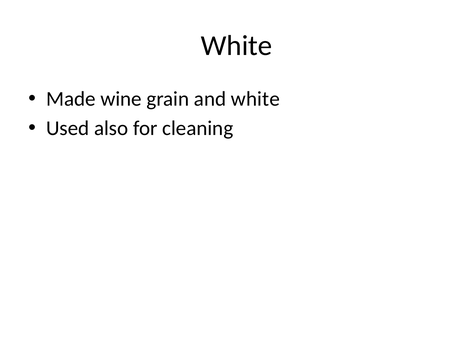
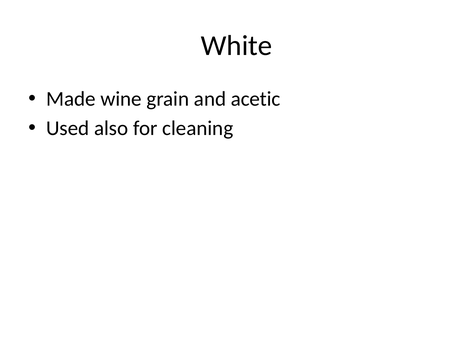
and white: white -> acetic (256, 99)
